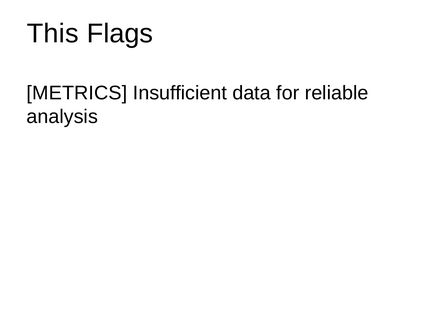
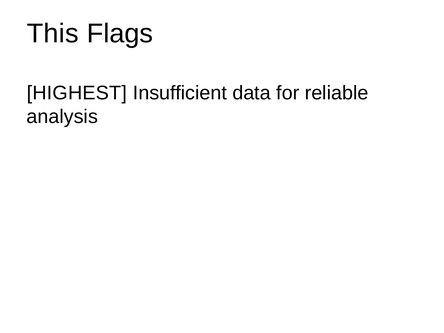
METRICS: METRICS -> HIGHEST (77, 93)
